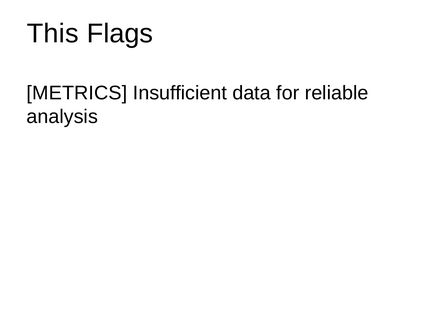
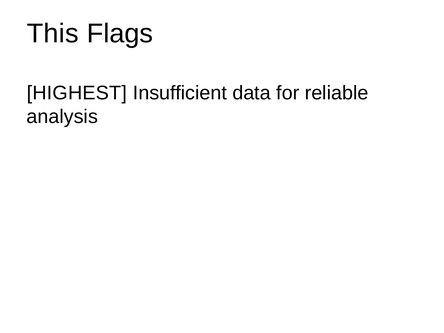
METRICS: METRICS -> HIGHEST (77, 93)
